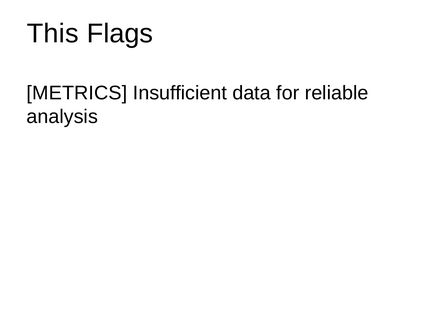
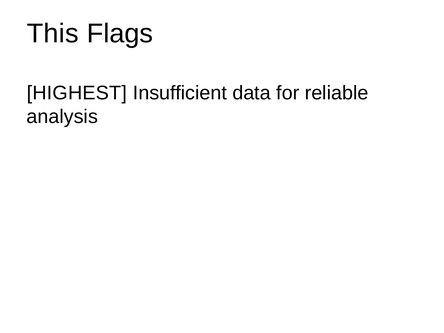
METRICS: METRICS -> HIGHEST (77, 93)
